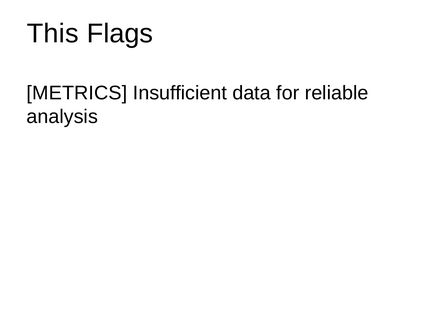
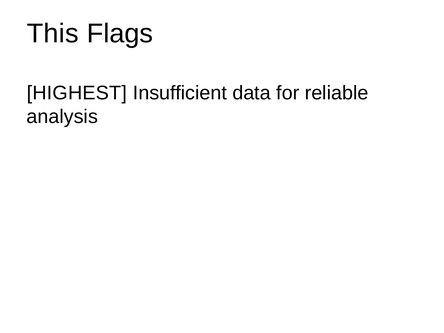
METRICS: METRICS -> HIGHEST (77, 93)
